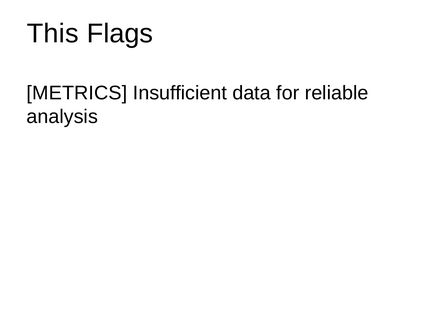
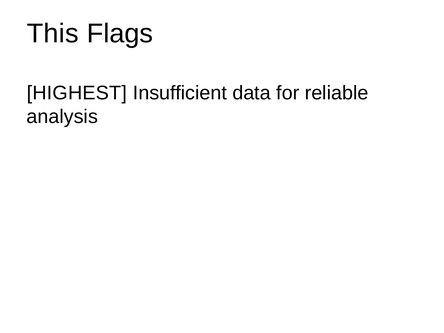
METRICS: METRICS -> HIGHEST (77, 93)
